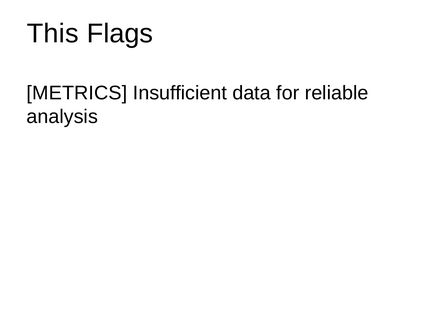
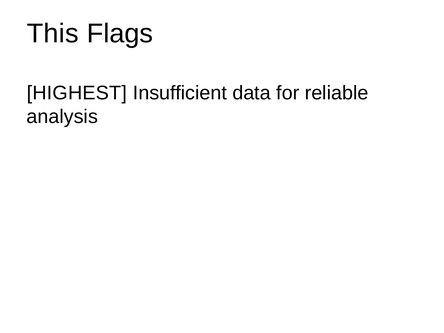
METRICS: METRICS -> HIGHEST (77, 93)
